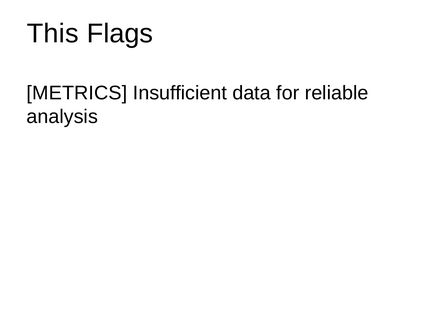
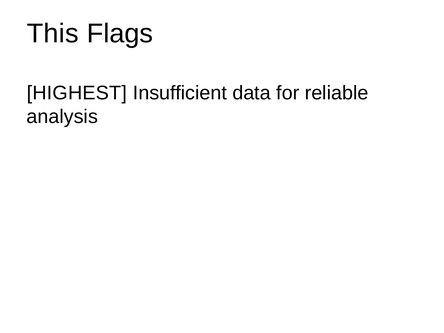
METRICS: METRICS -> HIGHEST (77, 93)
